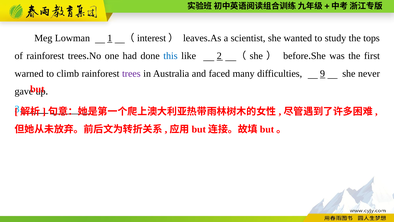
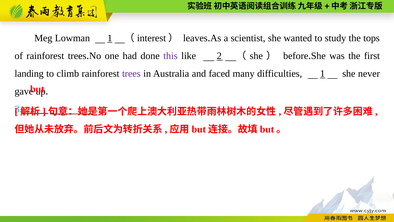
this colour: blue -> purple (170, 56)
warned: warned -> landing (29, 74)
difficulties 9: 9 -> 1 (323, 74)
